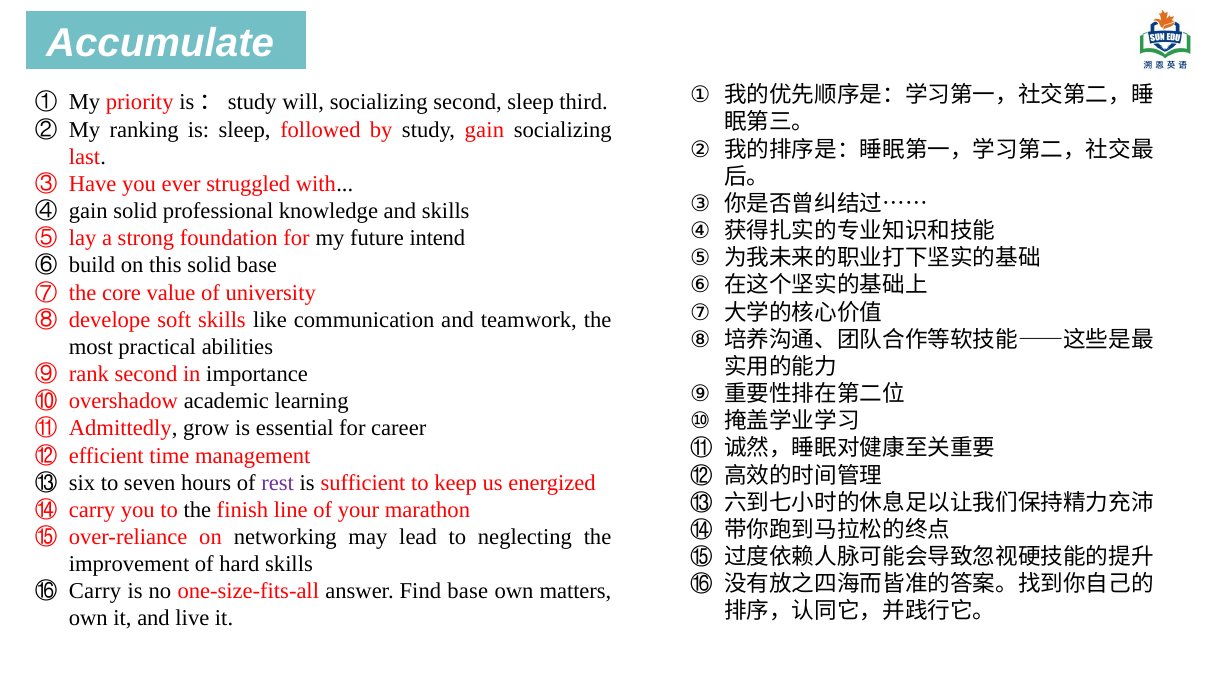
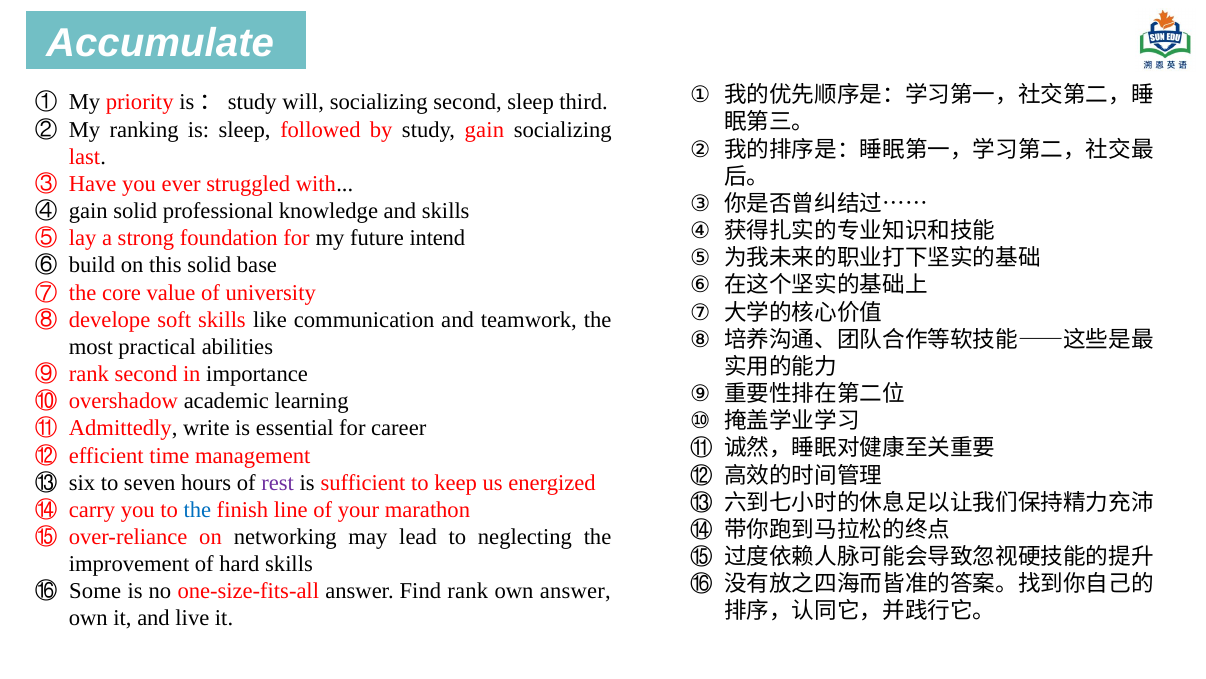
grow: grow -> write (206, 428)
the colour: black -> blue (197, 509)
Carry: Carry -> Some (95, 591)
Find base: base -> rank (468, 591)
own matters: matters -> answer (575, 591)
